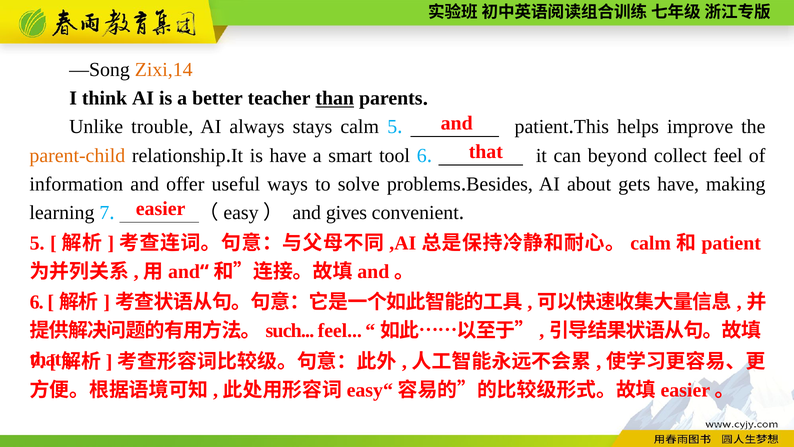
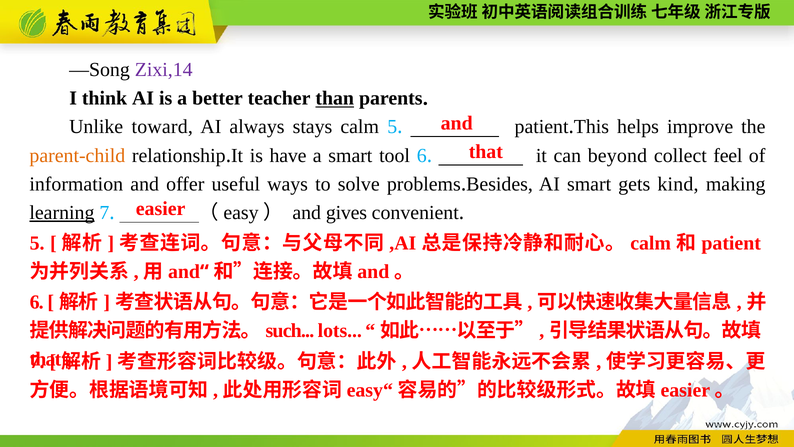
Zixi,14 colour: orange -> purple (164, 70)
trouble: trouble -> toward (162, 127)
AI about: about -> smart (589, 184)
gets have: have -> kind (678, 184)
learning underline: none -> present (62, 213)
feel: feel -> lots (340, 330)
